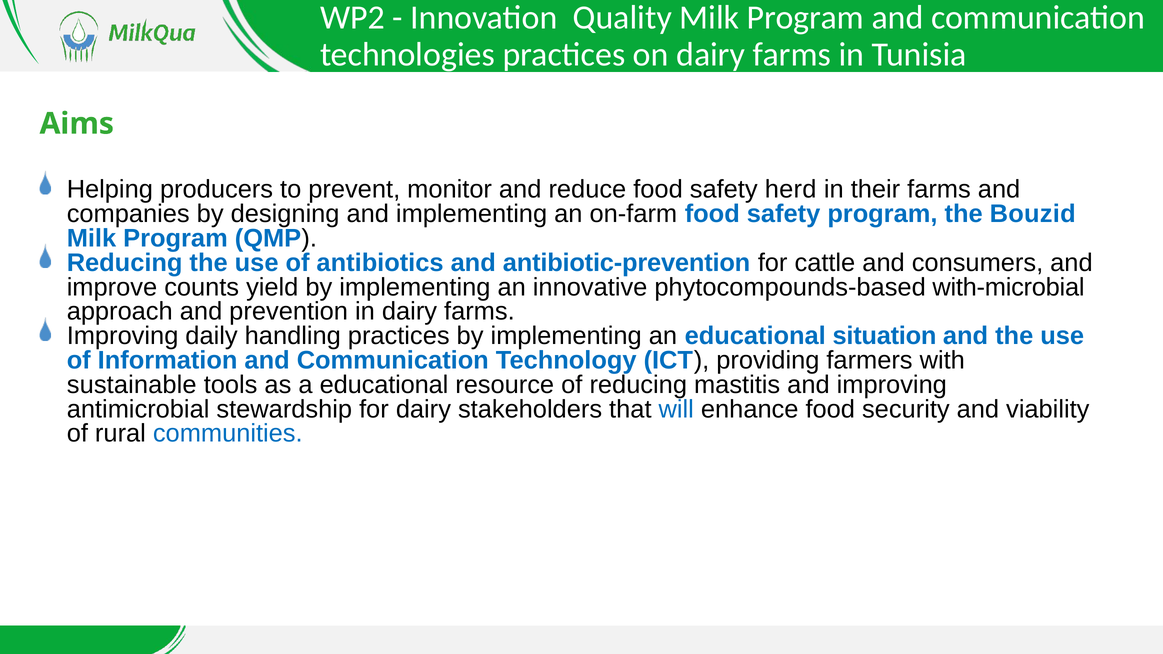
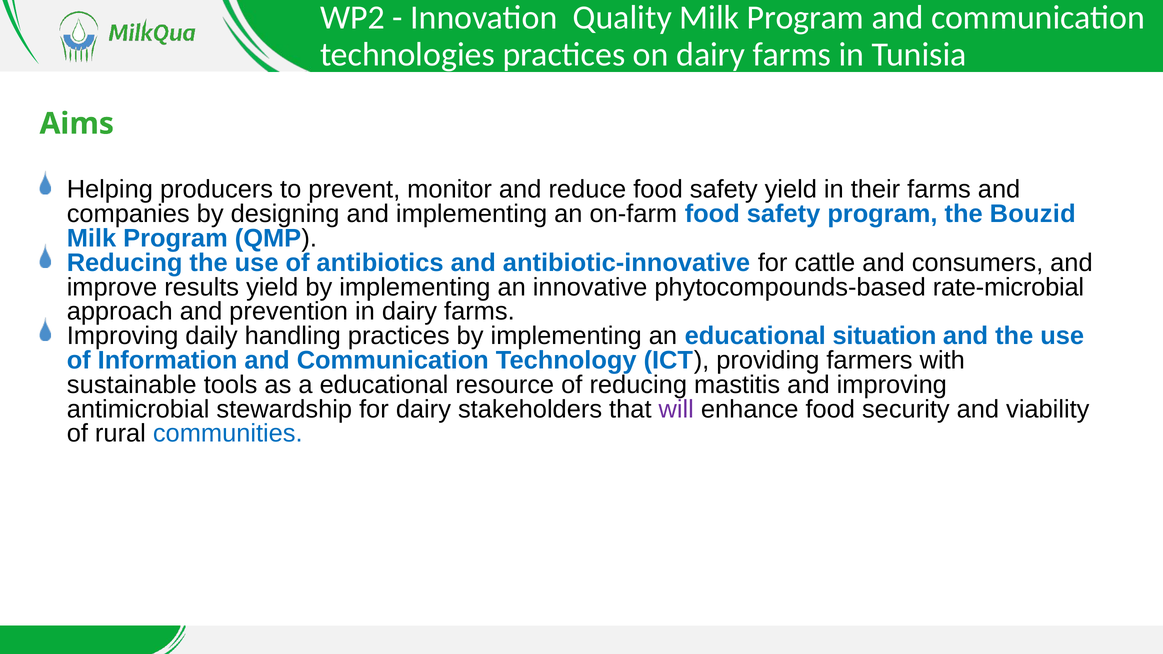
safety herd: herd -> yield (791, 190)
antibiotic-prevention: antibiotic-prevention -> antibiotic-innovative (626, 263)
counts: counts -> results (202, 287)
with-microbial: with-microbial -> rate-microbial (1008, 287)
will colour: blue -> purple (676, 409)
